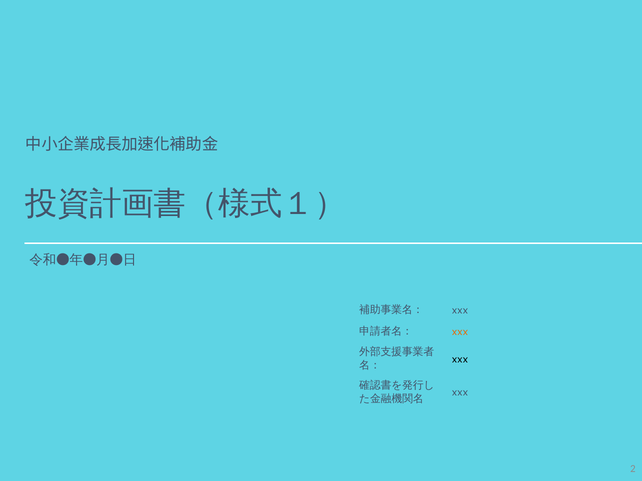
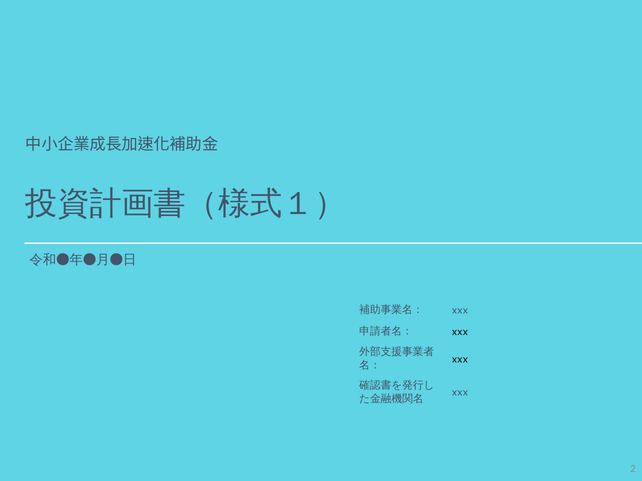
xxx colour: orange -> black (460, 332)
